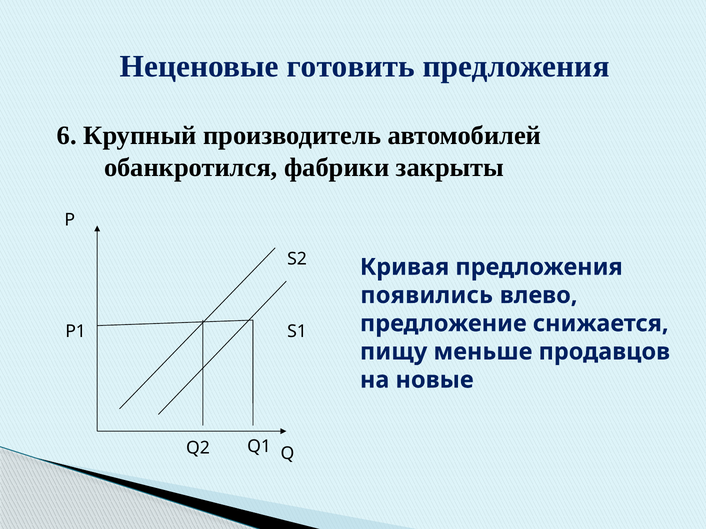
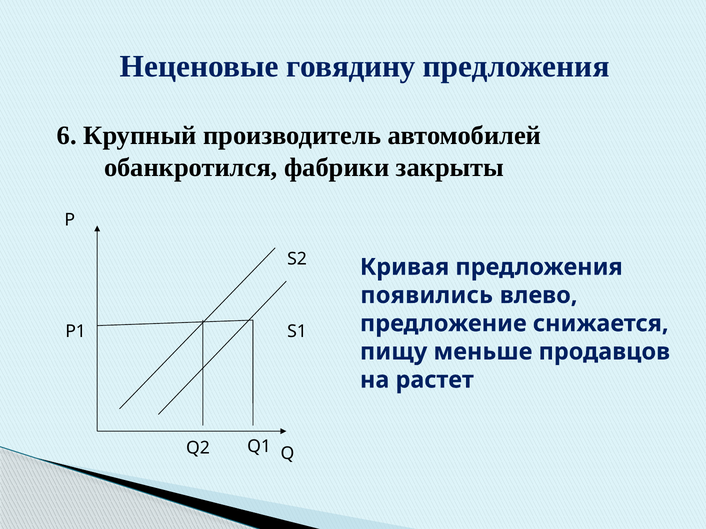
готовить: готовить -> говядину (351, 66)
новые: новые -> растет (435, 380)
